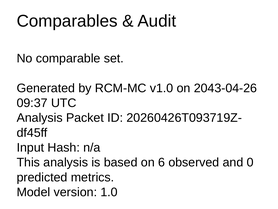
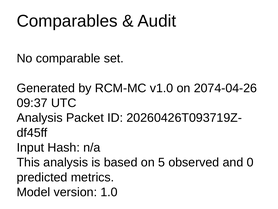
2043-04-26: 2043-04-26 -> 2074-04-26 (225, 88)
6: 6 -> 5 (162, 162)
